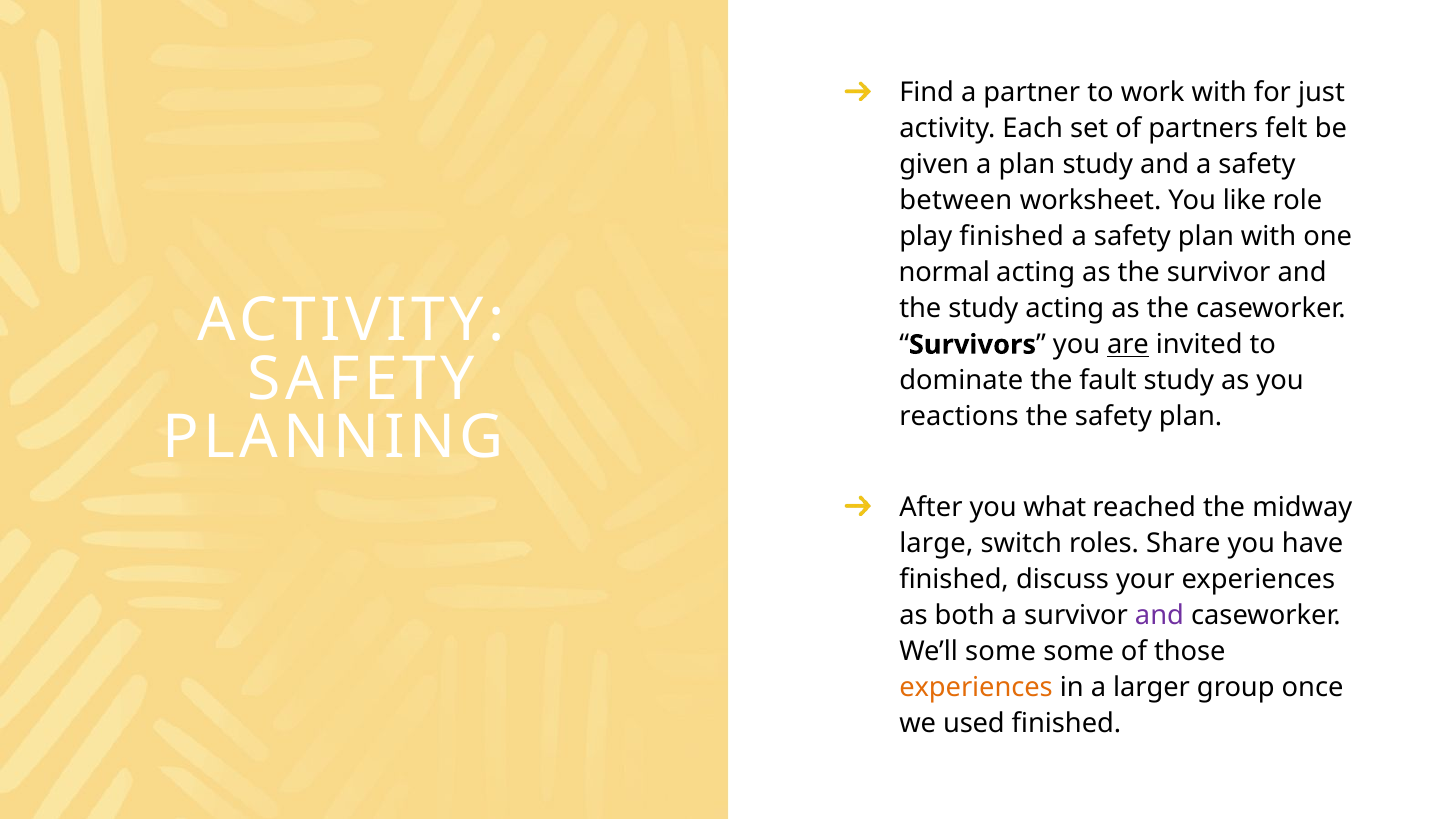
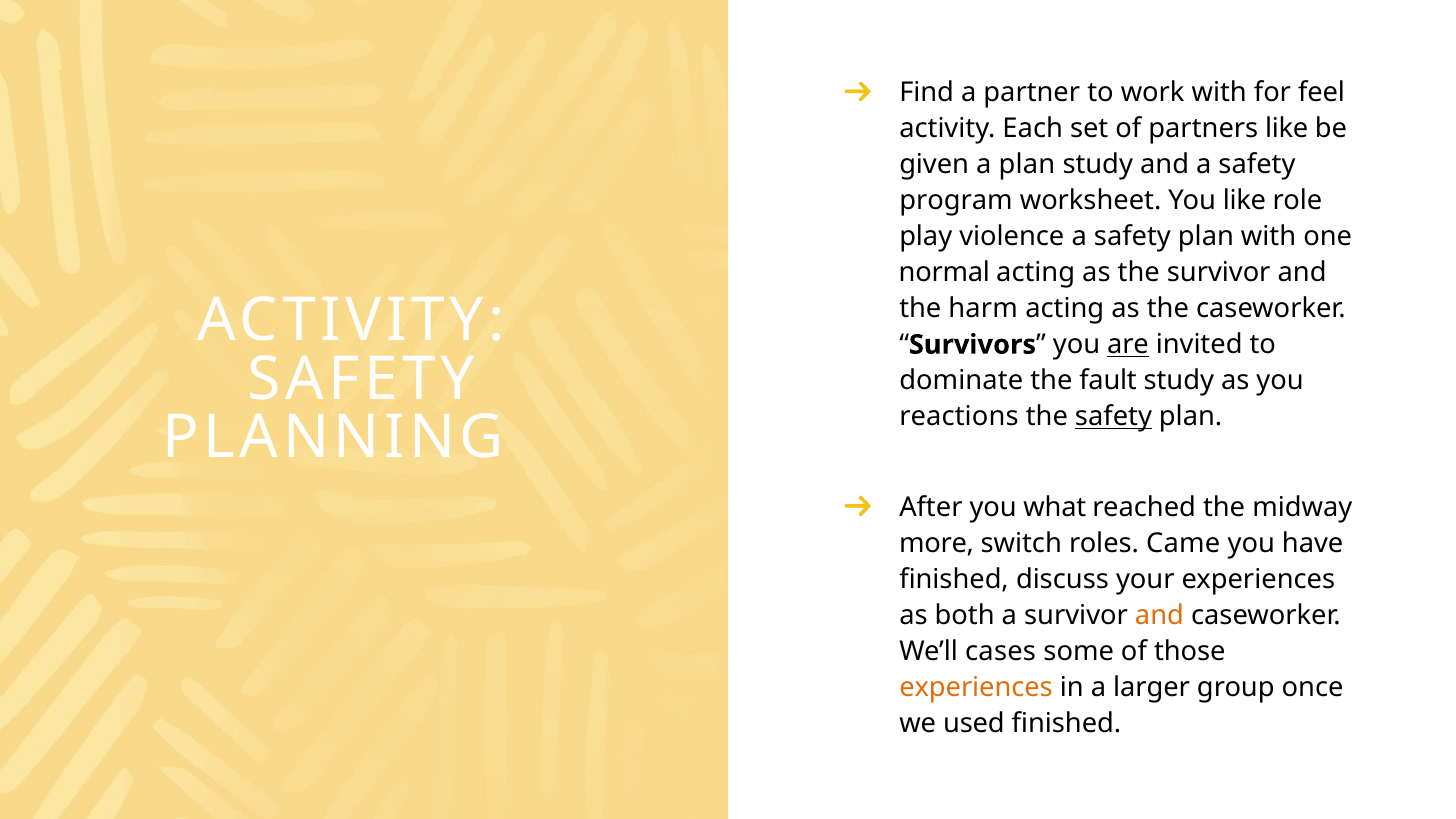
just: just -> feel (1322, 93)
partners felt: felt -> like (1287, 129)
between: between -> program (956, 201)
play finished: finished -> violence (1012, 237)
the study: study -> harm (983, 309)
safety underline: none -> present (1113, 417)
large: large -> more (937, 543)
Share: Share -> Came (1183, 543)
and colour: purple -> orange (1159, 615)
We’ll some: some -> cases (1001, 652)
